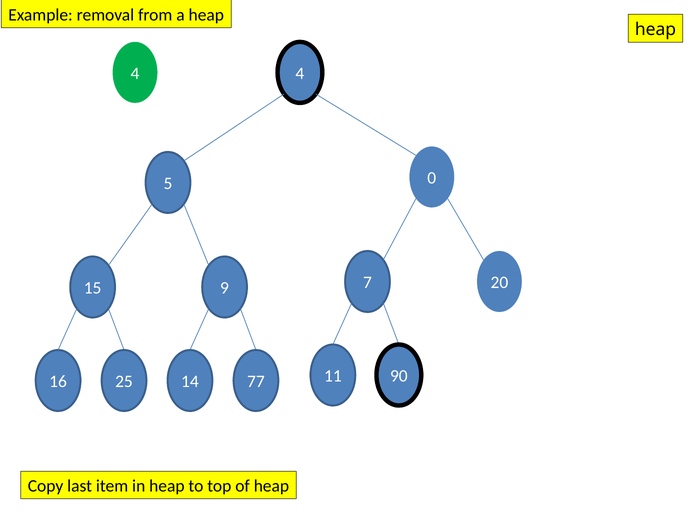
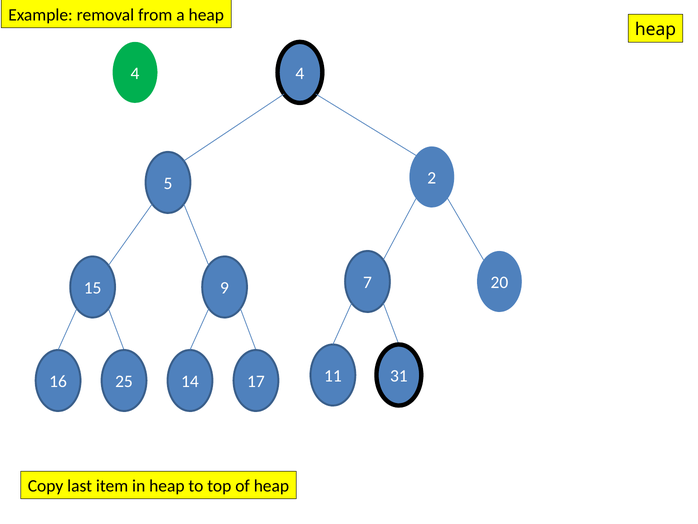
0: 0 -> 2 (432, 178)
90: 90 -> 31 (399, 376)
77: 77 -> 17 (256, 381)
